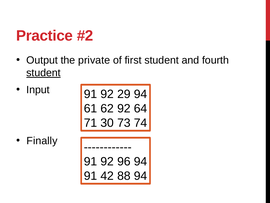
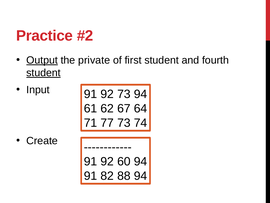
Output underline: none -> present (42, 60)
92 29: 29 -> 73 (124, 94)
62 92: 92 -> 67 (124, 108)
30: 30 -> 77 (107, 123)
Finally: Finally -> Create (42, 140)
96: 96 -> 60 (124, 161)
42: 42 -> 82 (107, 176)
